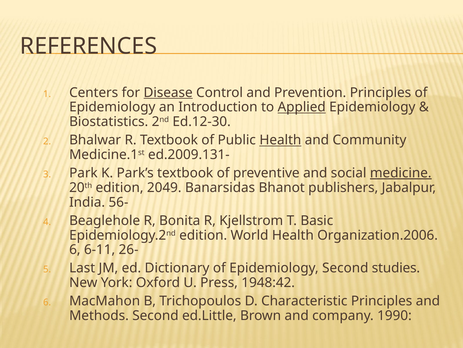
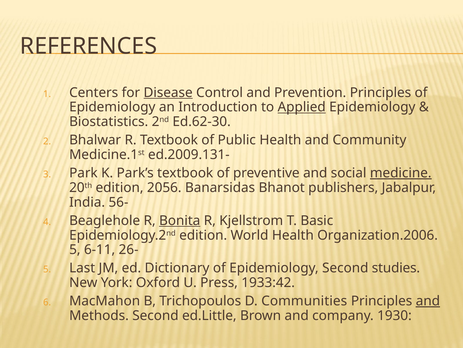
Ed.12-30: Ed.12-30 -> Ed.62-30 (202, 122)
Health underline: present -> none (280, 140)
2049: 2049 -> 2056 (164, 187)
Bonita underline: none -> present (180, 220)
6: 6 -> 5 (75, 249)
1948:42: 1948:42 -> 1933:42 (268, 282)
Characteristic: Characteristic -> Communities (304, 300)
and underline: none -> present (428, 300)
1990: 1990 -> 1930 (394, 315)
